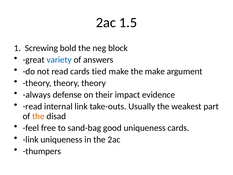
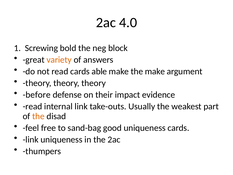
1.5: 1.5 -> 4.0 (128, 23)
variety colour: blue -> orange (59, 60)
tied: tied -> able (99, 71)
always: always -> before (37, 95)
